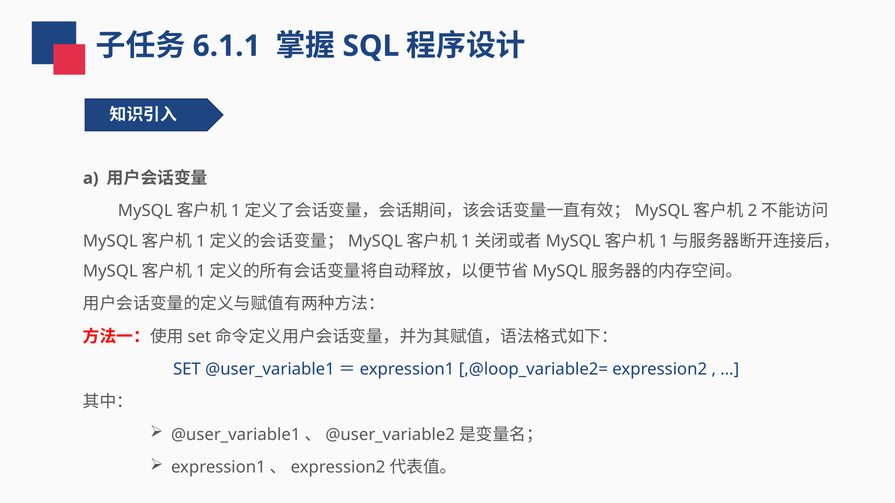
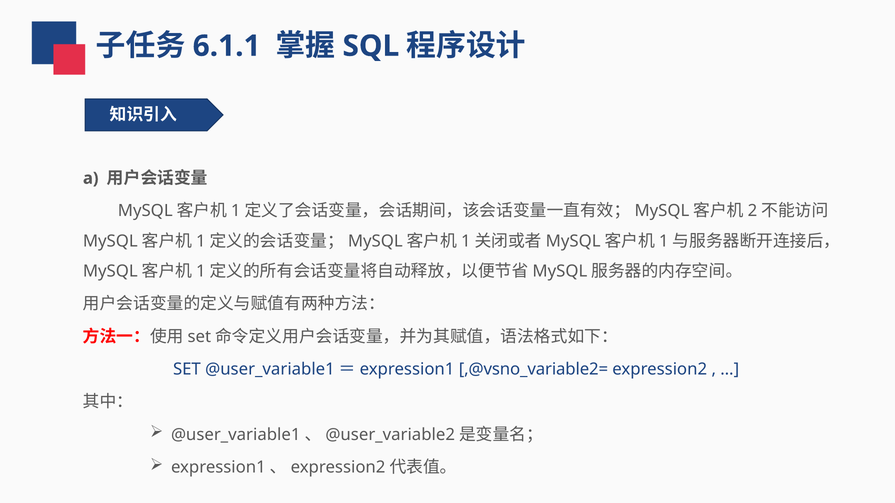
,@loop_variable2=: ,@loop_variable2= -> ,@vsno_variable2= (533, 370)
